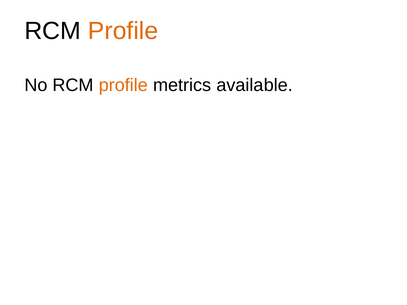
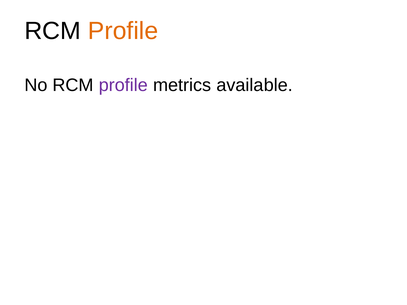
profile colour: orange -> purple (123, 85)
